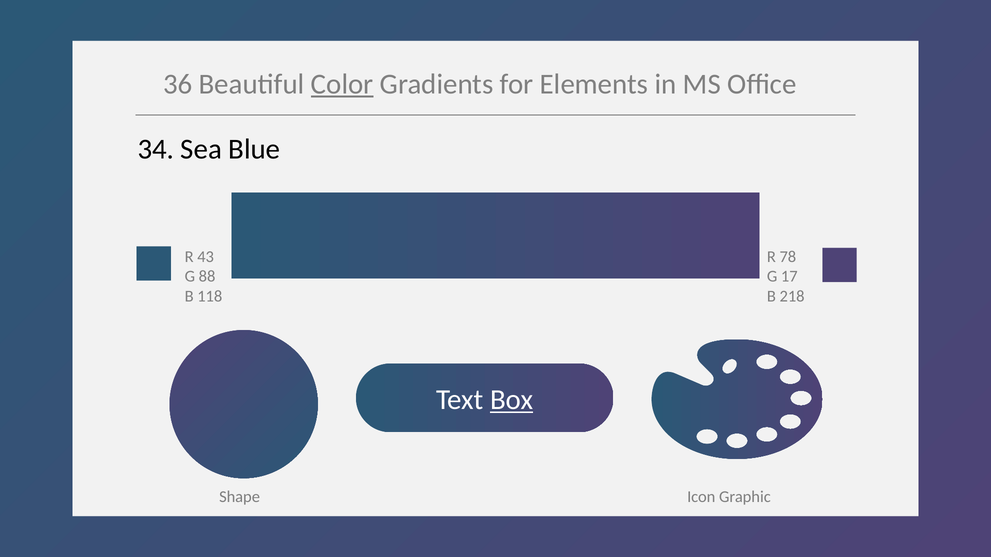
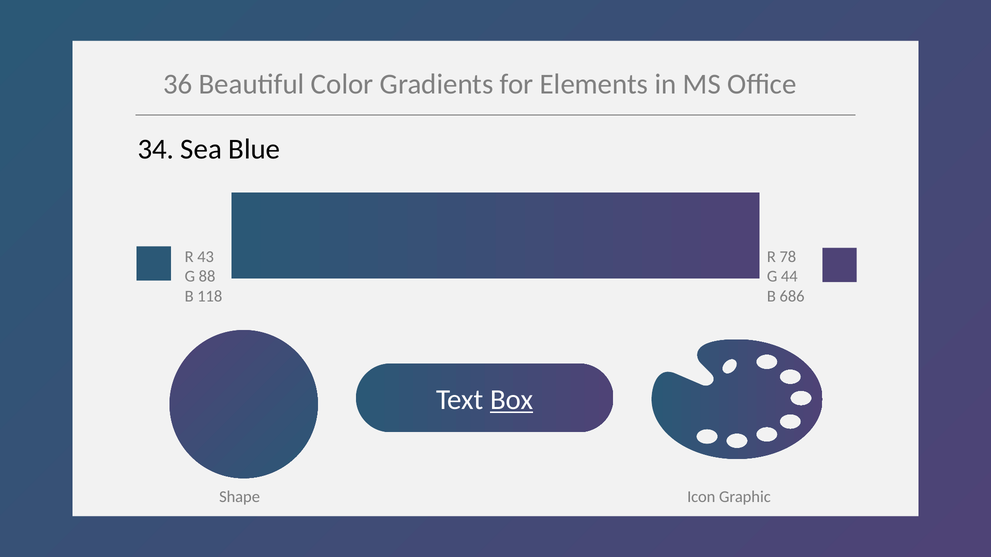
Color underline: present -> none (342, 84)
17: 17 -> 44 (789, 277)
218: 218 -> 686 (792, 296)
